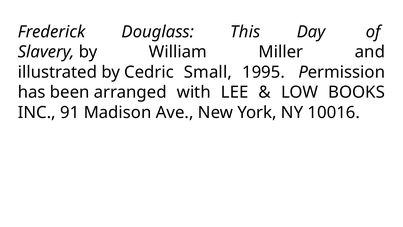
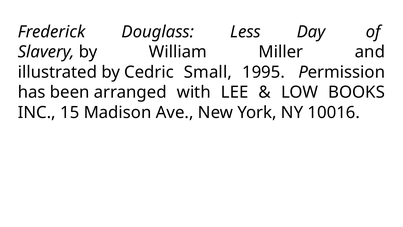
This: This -> Less (246, 32)
91: 91 -> 15 (70, 112)
